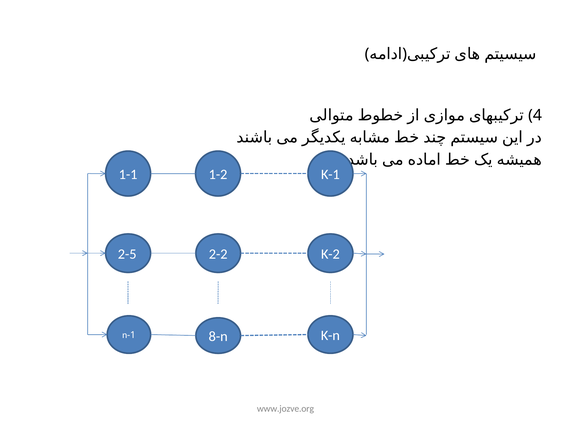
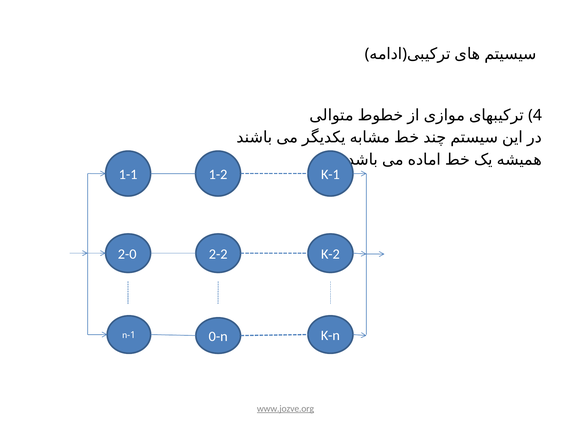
2-5: 2-5 -> 2-0 (127, 254)
8-n: 8-n -> 0-n (218, 337)
www.jozve.org underline: none -> present (285, 409)
